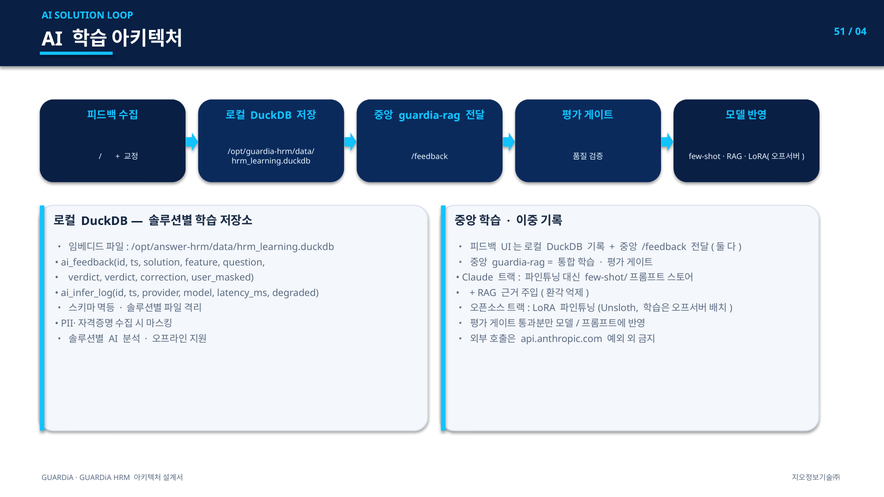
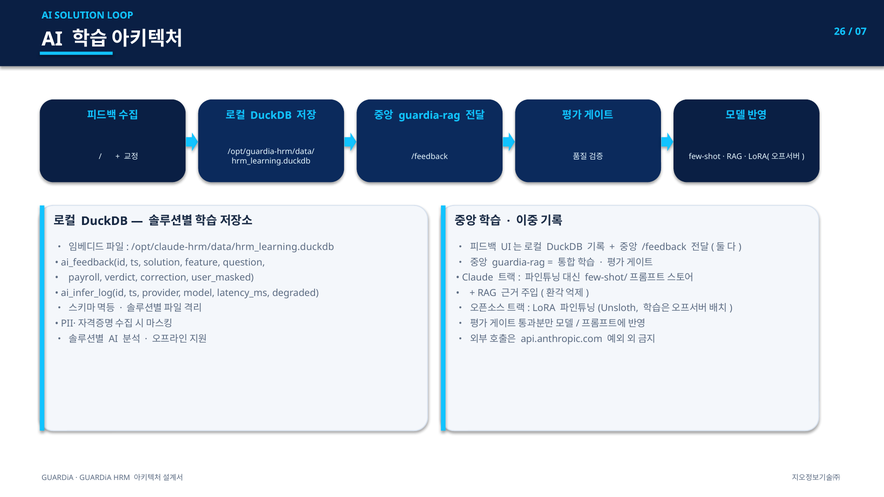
51: 51 -> 26 (840, 32)
04: 04 -> 07 (861, 32)
/opt/answer-hrm/data/hrm_learning.duckdb: /opt/answer-hrm/data/hrm_learning.duckdb -> /opt/claude-hrm/data/hrm_learning.duckdb (233, 247)
verdict: verdict -> payroll (85, 278)
